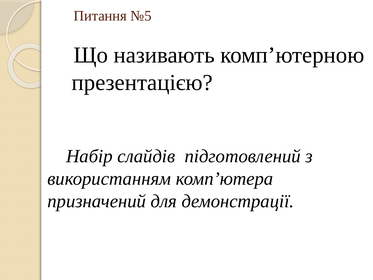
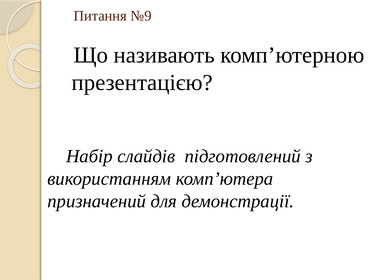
№5: №5 -> №9 (141, 16)
